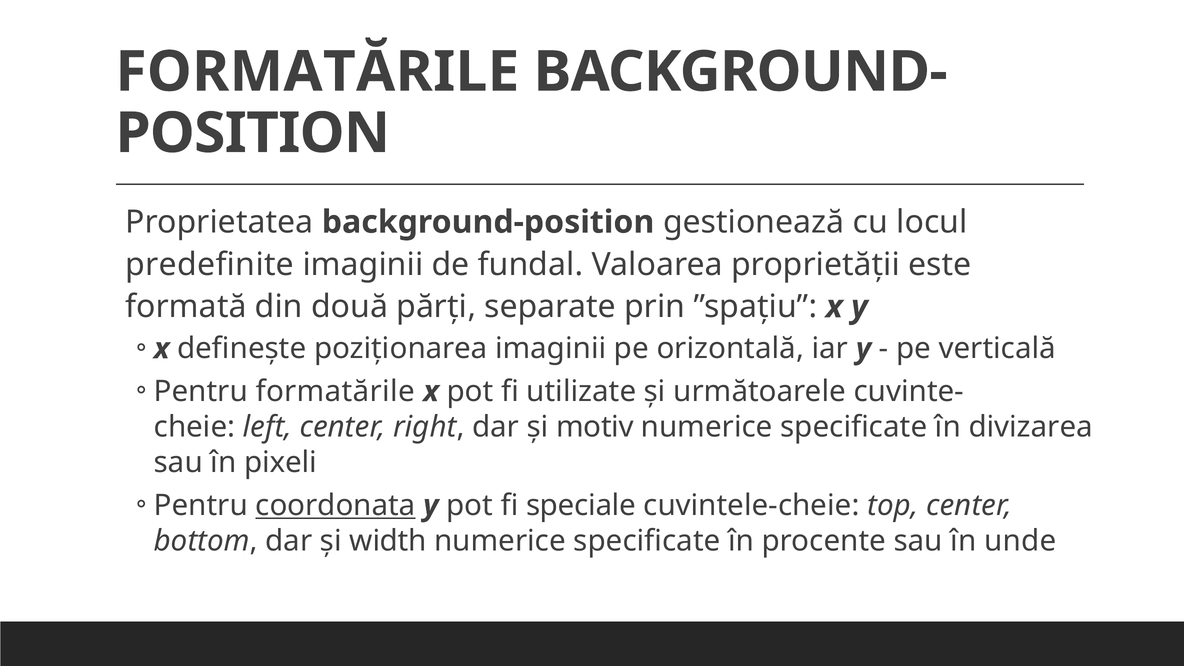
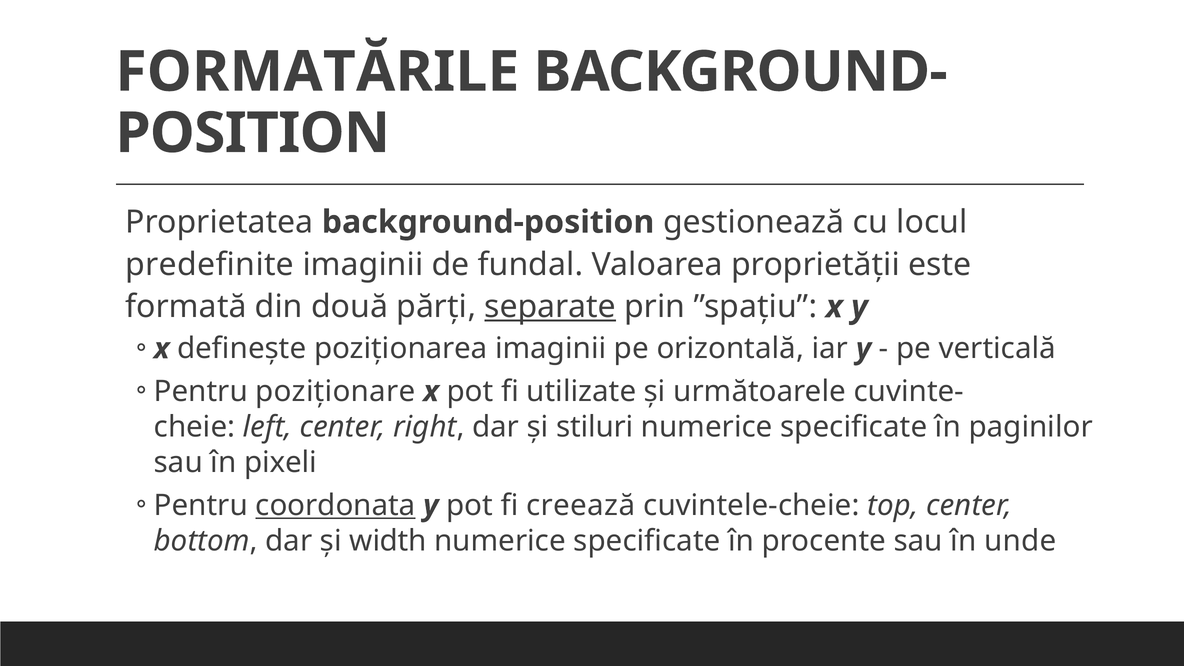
separate underline: none -> present (550, 307)
Pentru formatările: formatările -> poziționare (335, 391)
motiv: motiv -> stiluri (595, 427)
divizarea: divizarea -> paginilor (1031, 427)
speciale: speciale -> creează (581, 505)
